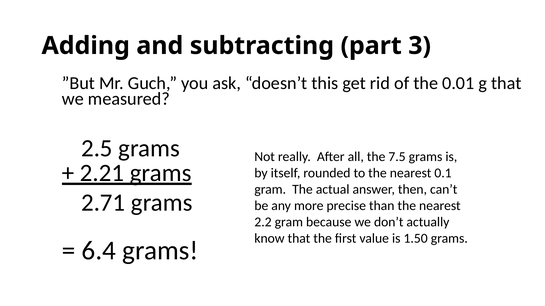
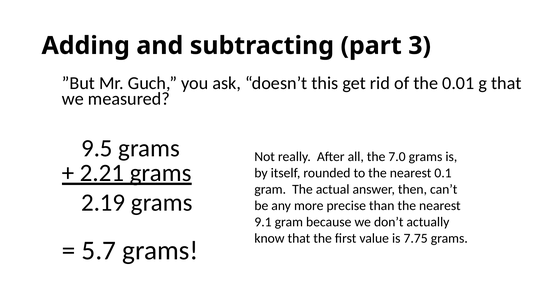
2.5: 2.5 -> 9.5 (97, 149)
7.5: 7.5 -> 7.0 (397, 157)
2.71: 2.71 -> 2.19 (103, 203)
2.2: 2.2 -> 9.1 (263, 222)
1.50: 1.50 -> 7.75 (416, 239)
6.4: 6.4 -> 5.7 (99, 251)
